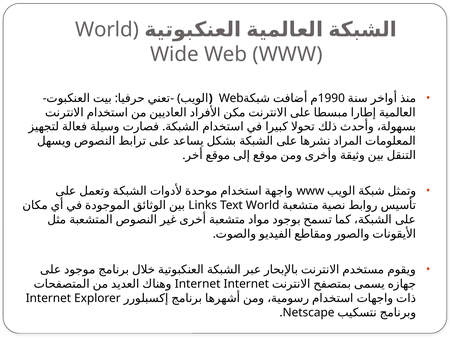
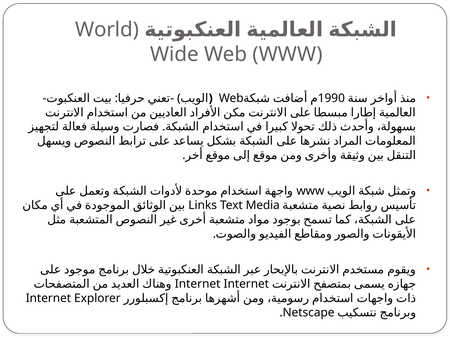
Text World: World -> Media (263, 205)
